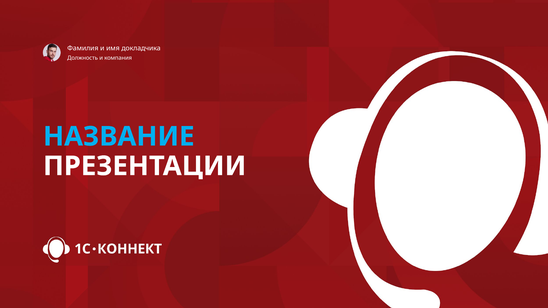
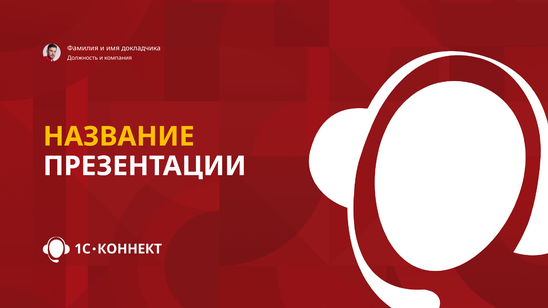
НАЗВАНИЕ colour: light blue -> yellow (119, 137)
